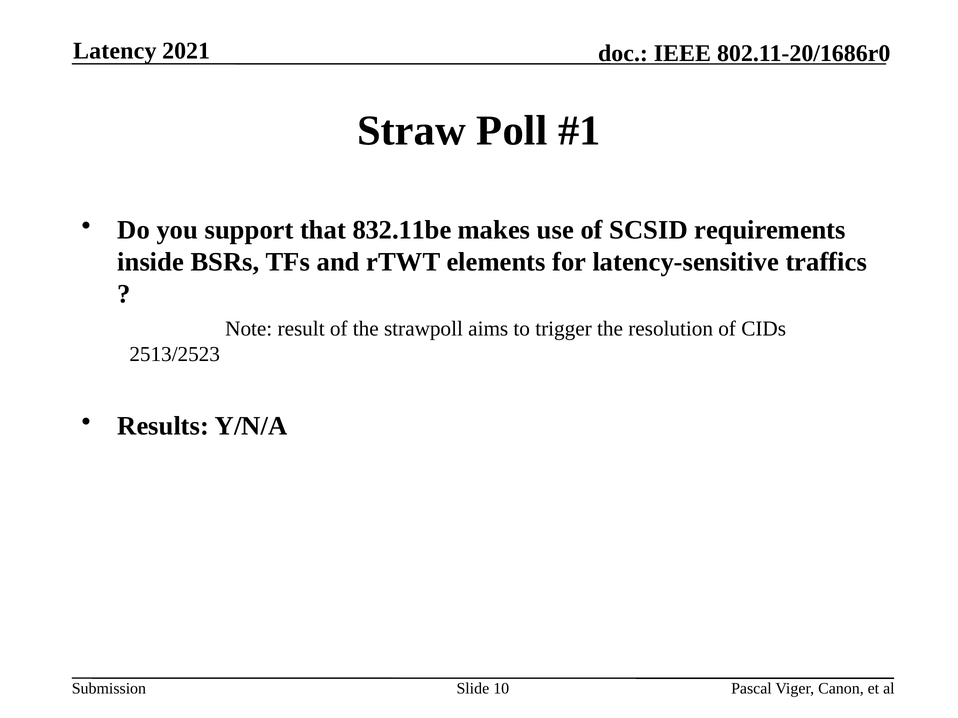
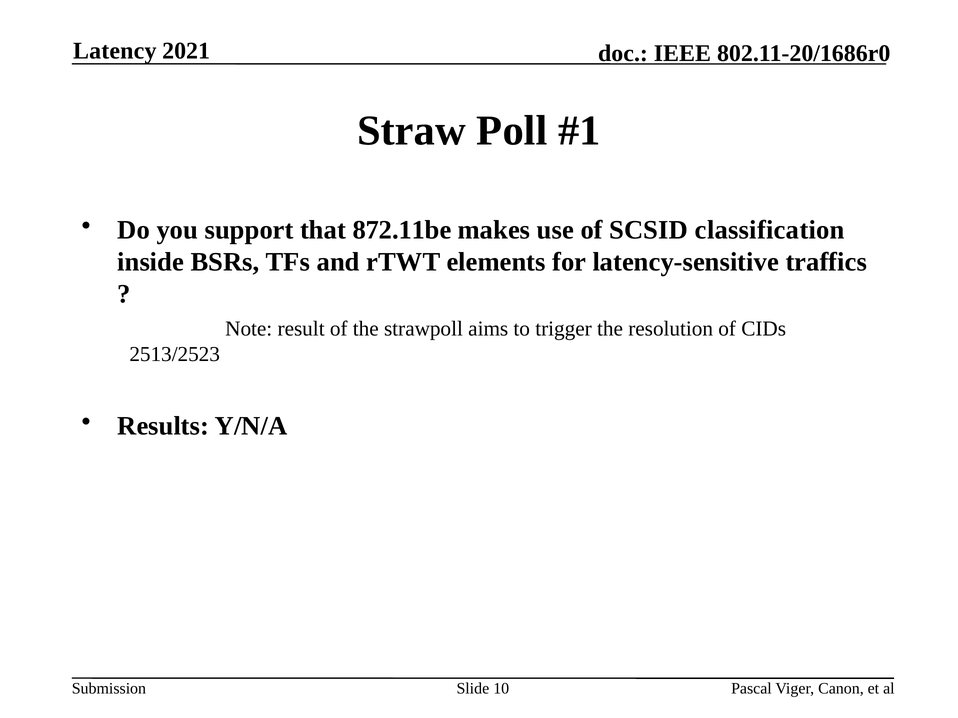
832.11be: 832.11be -> 872.11be (402, 230)
requirements: requirements -> classification (770, 230)
